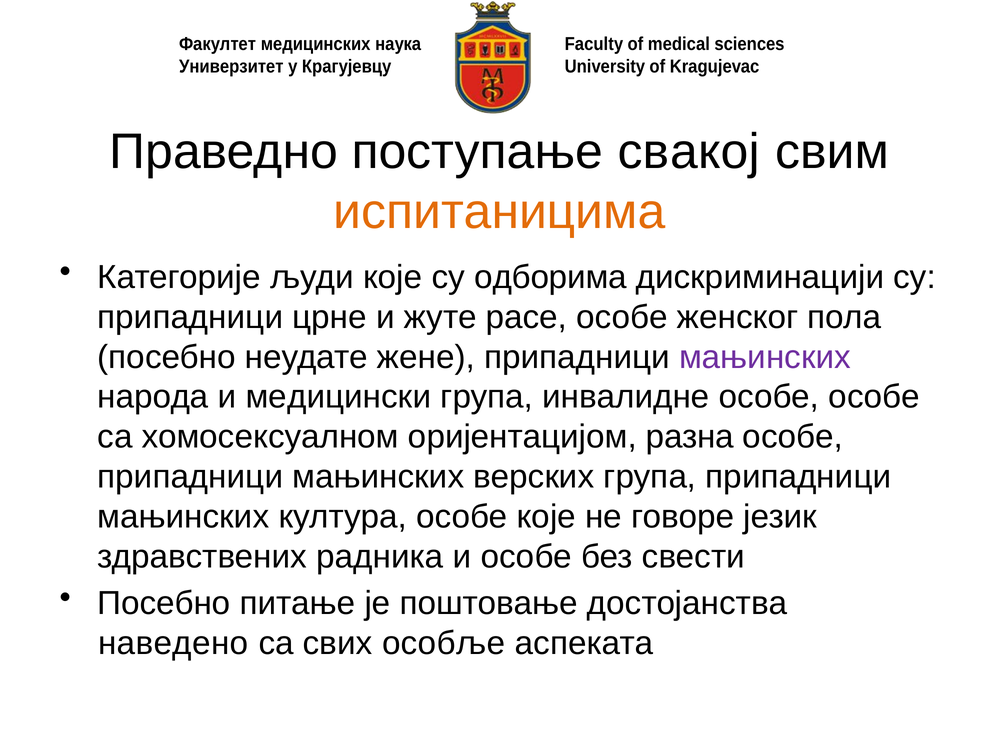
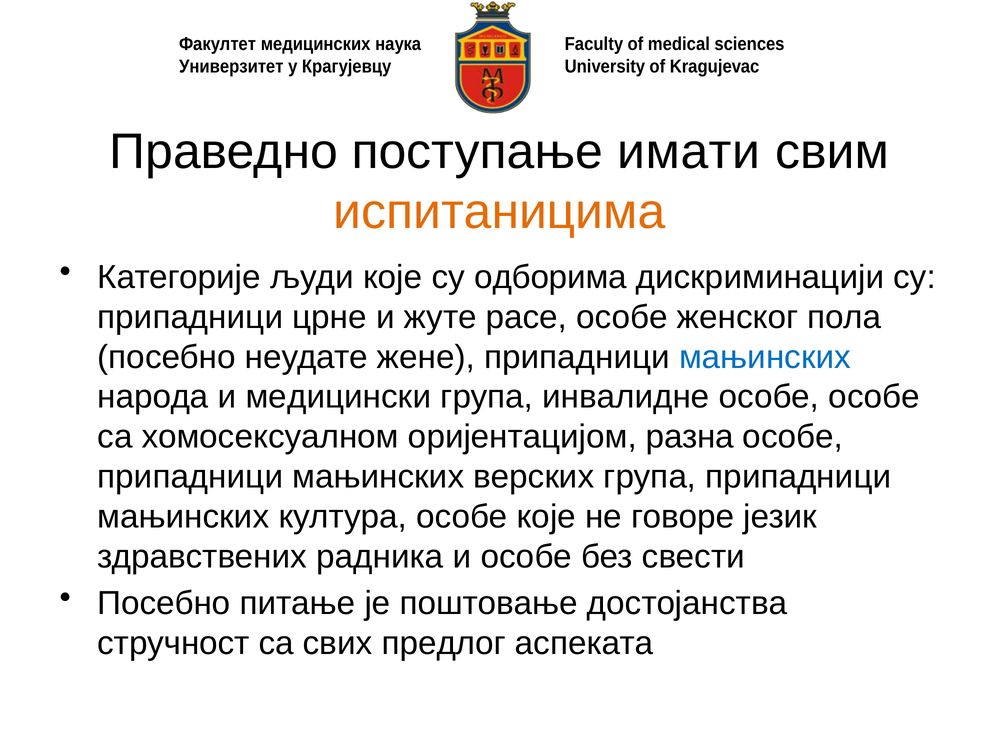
свакој: свакој -> имати (689, 152)
мањинских colour: purple -> blue (765, 357)
наведено: наведено -> стручност (173, 644)
особље: особље -> предлог (444, 644)
